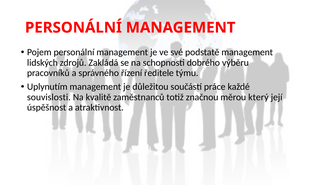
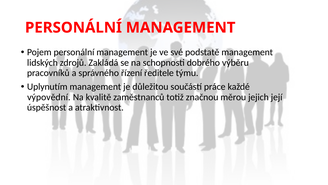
souvislosti: souvislosti -> výpovědní (49, 97)
který: který -> jejich (258, 97)
